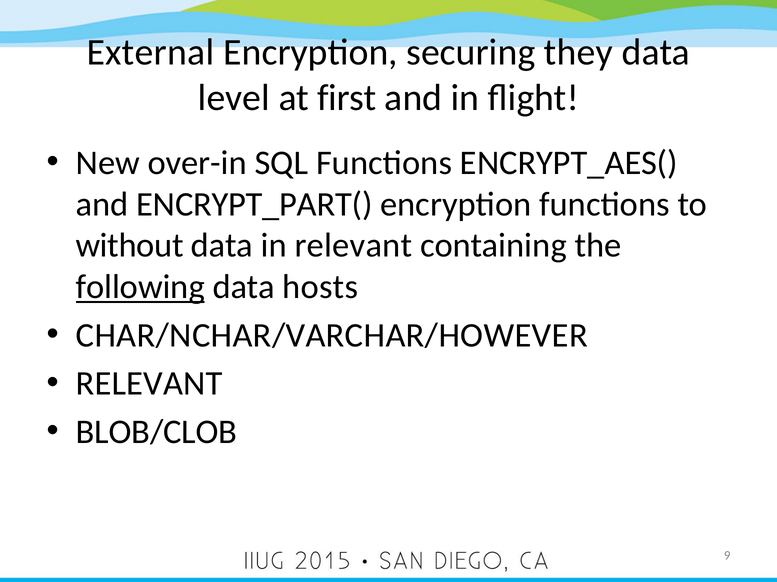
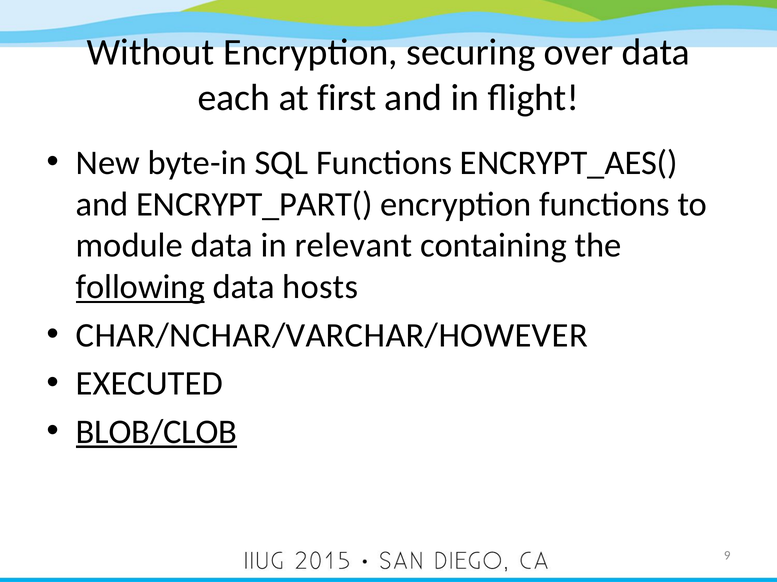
External: External -> Without (151, 53)
they: they -> over (579, 53)
level: level -> each (234, 98)
over-in: over-in -> byte-in (197, 163)
without: without -> module (129, 246)
RELEVANT: RELEVANT -> EXECUTED (149, 384)
BLOB/CLOB underline: none -> present (156, 432)
